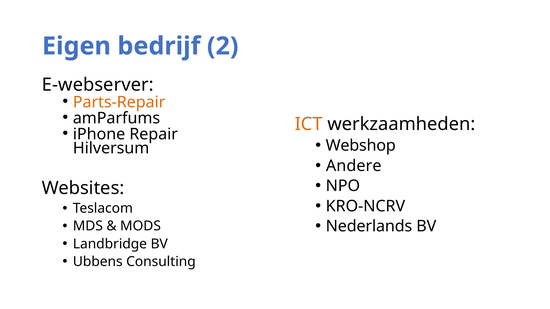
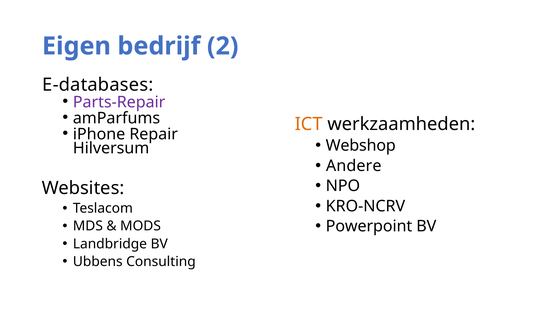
E-webserver: E-webserver -> E-databases (98, 85)
Parts-Repair colour: orange -> purple (119, 102)
Nederlands: Nederlands -> Powerpoint (369, 226)
